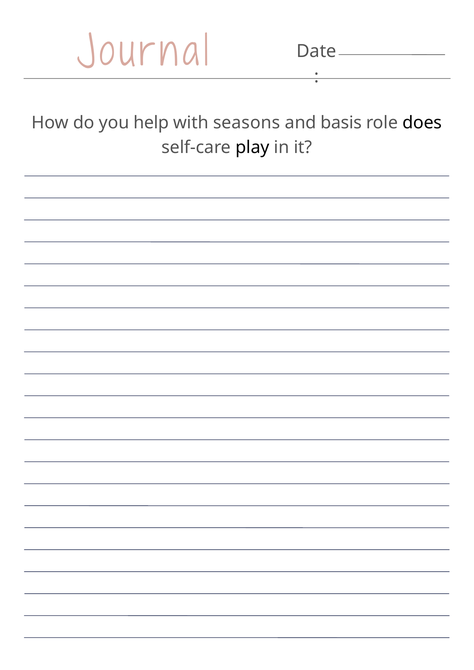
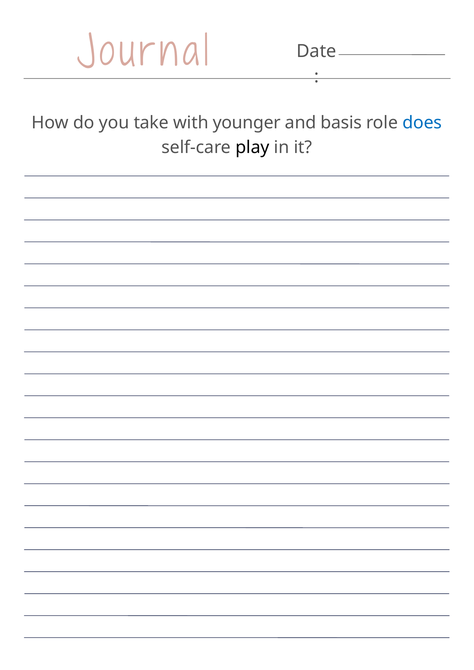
help: help -> take (151, 123)
seasons: seasons -> younger (247, 123)
does colour: black -> blue (422, 123)
